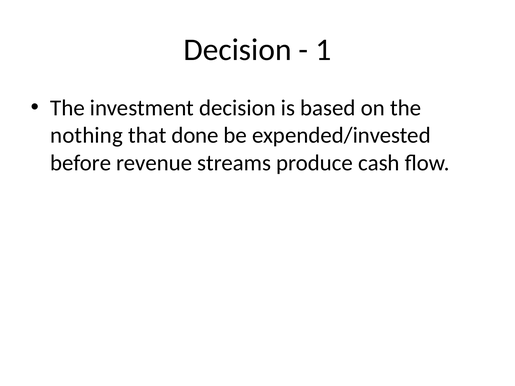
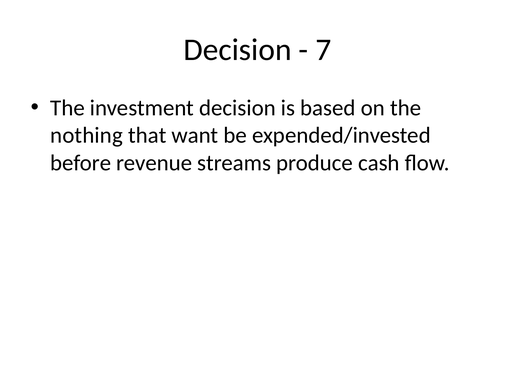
1: 1 -> 7 (323, 50)
done: done -> want (195, 136)
